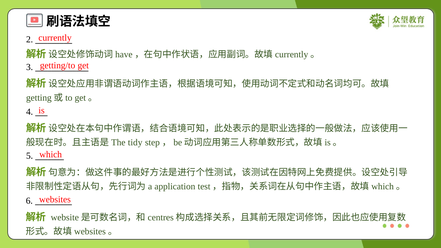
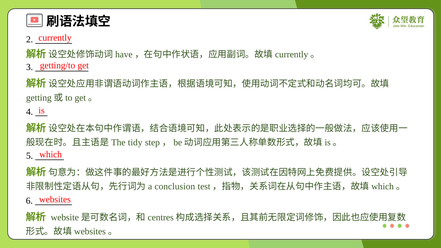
application: application -> conclusion (175, 186)
